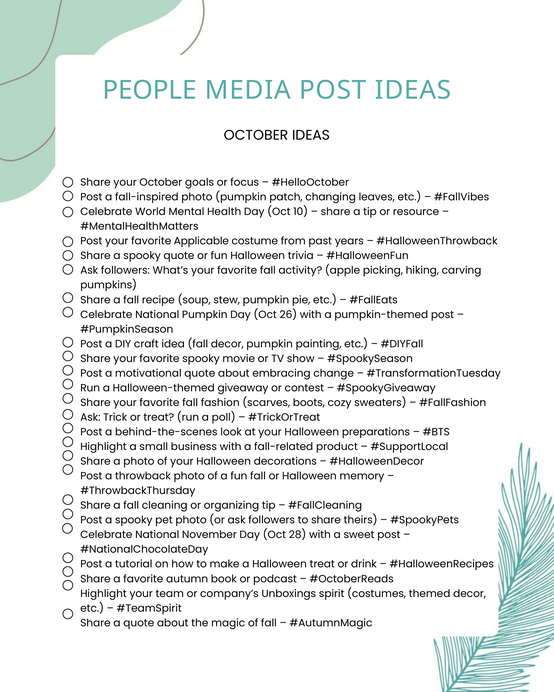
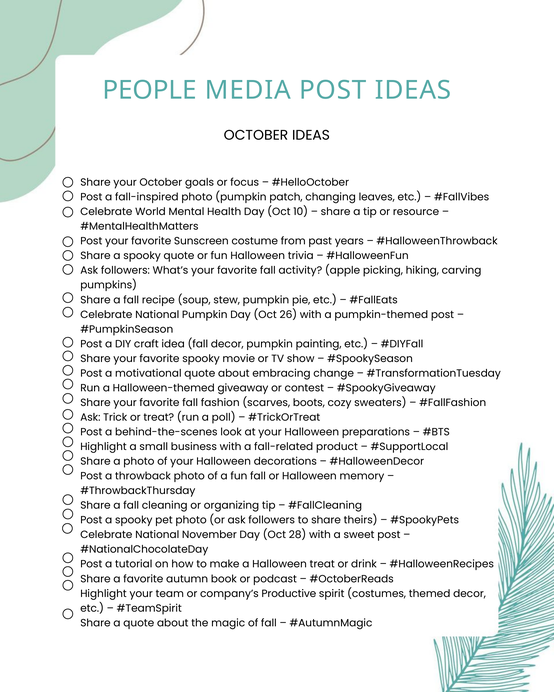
Applicable: Applicable -> Sunscreen (201, 241)
Unboxings: Unboxings -> Productive (289, 594)
